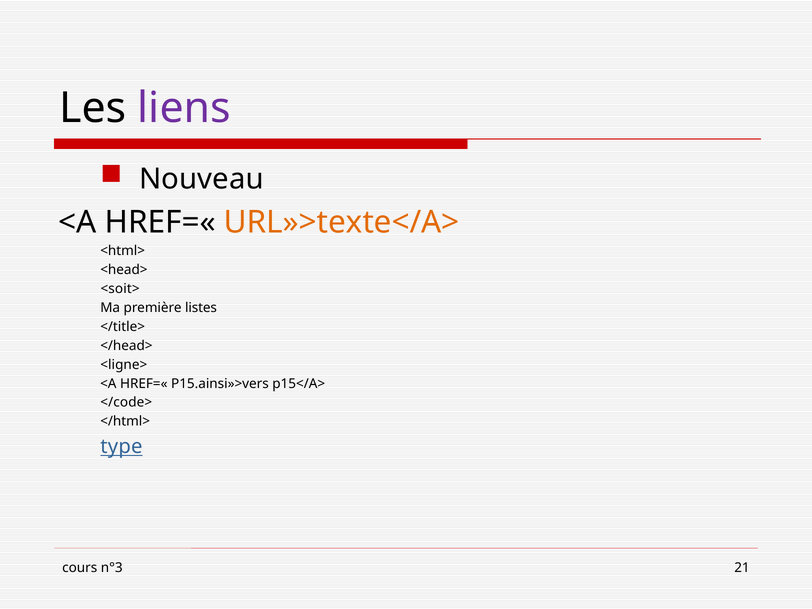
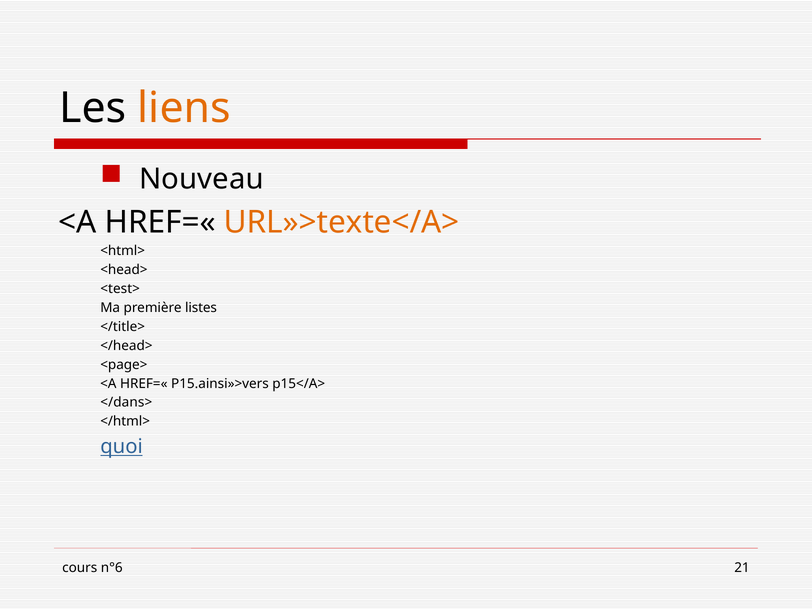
liens colour: purple -> orange (184, 108)
<soit>: <soit> -> <test> (120, 289)
<ligne>: <ligne> -> <page> (124, 365)
</code>: </code> -> </dans> (126, 403)
type: type -> quoi (122, 446)
n°3: n°3 -> n°6 (112, 568)
